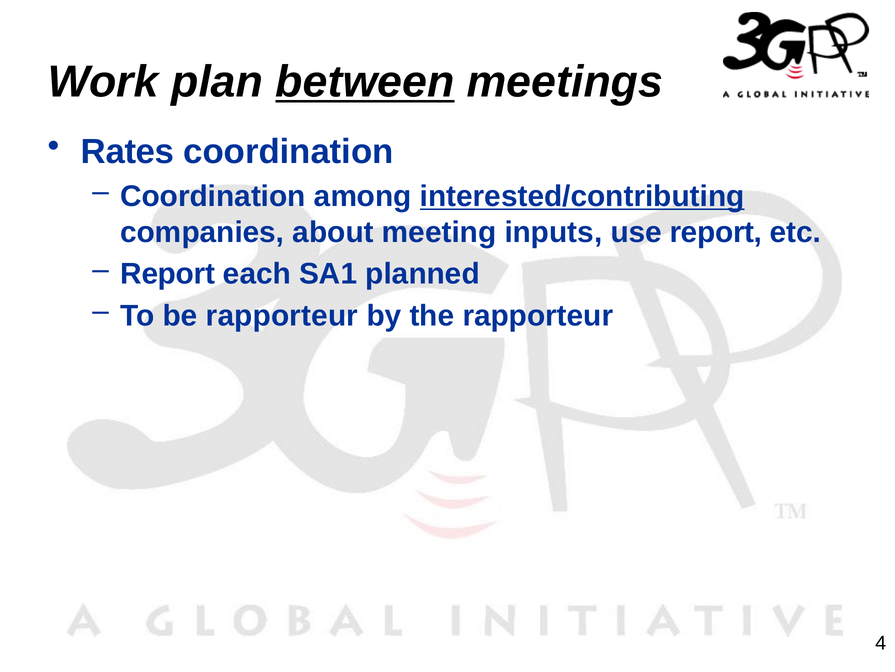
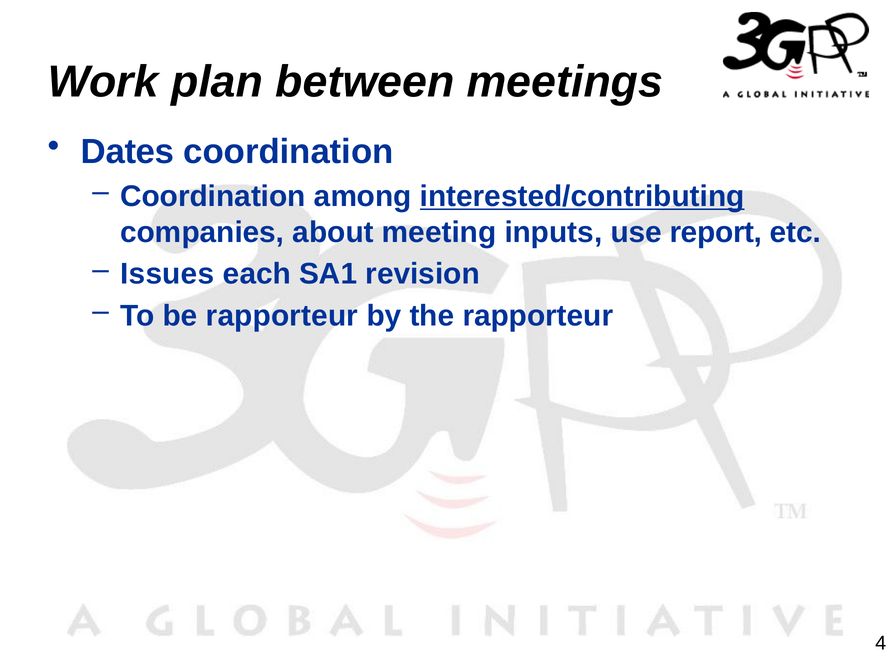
between underline: present -> none (365, 82)
Rates: Rates -> Dates (128, 152)
Report: Report -> Issues (167, 274)
planned: planned -> revision (423, 274)
